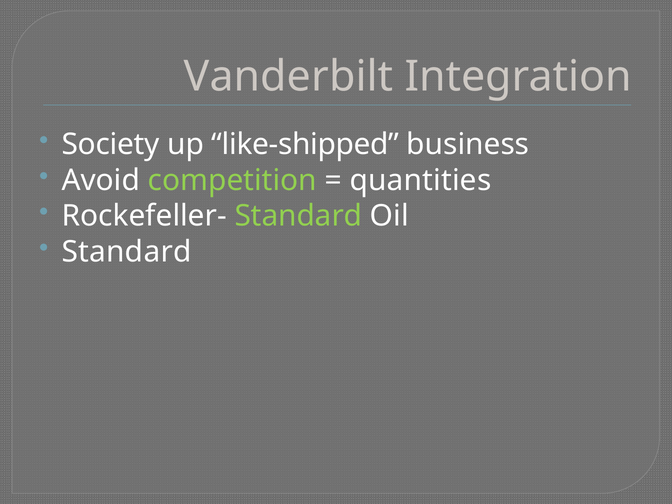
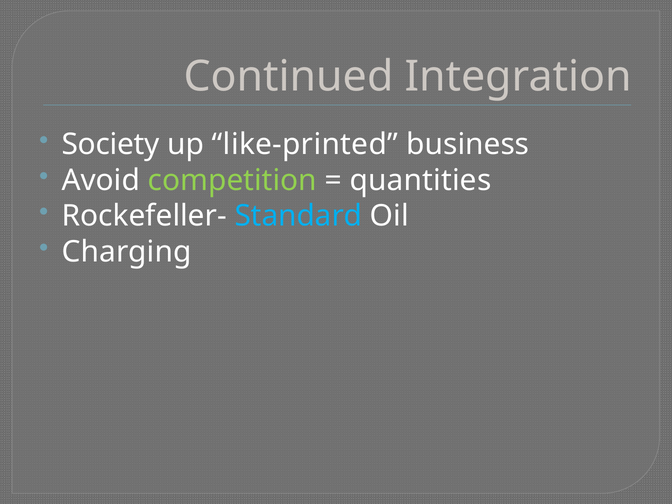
Vanderbilt: Vanderbilt -> Continued (289, 77)
like-shipped: like-shipped -> like-printed (305, 144)
Standard colour: light green -> light blue (298, 216)
Standard: Standard -> Charging (127, 252)
